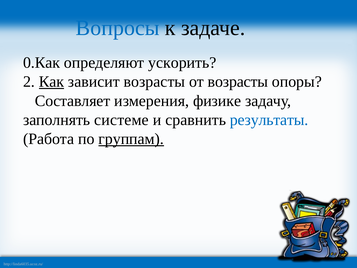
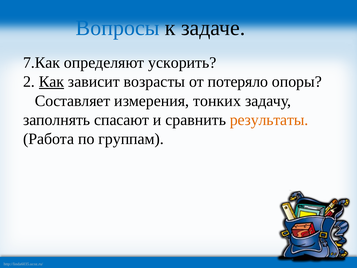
0.Как: 0.Как -> 7.Как (42, 63)
от возрасты: возрасты -> потеряло (238, 82)
физике: физике -> тонких (217, 101)
системе: системе -> спасают (122, 120)
результаты colour: blue -> orange (269, 120)
группам underline: present -> none (131, 139)
